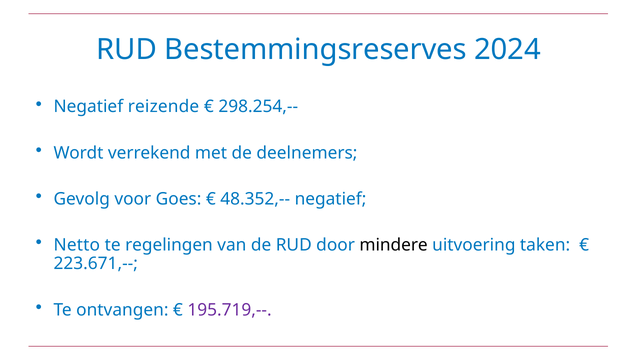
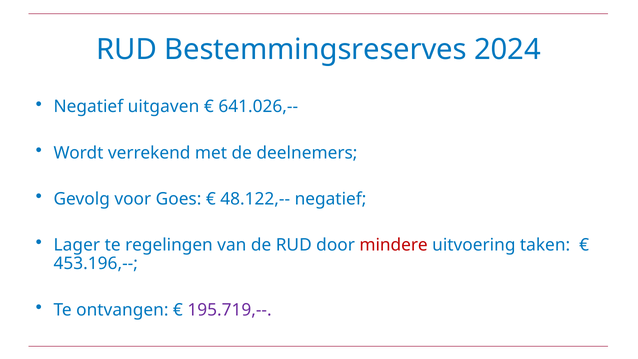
reizende: reizende -> uitgaven (164, 107)
298.254,--: 298.254,-- -> 641.026,-- (258, 107)
48.352,--: 48.352,-- -> 48.122,-- (255, 199)
Netto: Netto -> Lager (77, 245)
mindere colour: black -> red (394, 245)
223.671,--: 223.671,-- -> 453.196,-- (96, 264)
